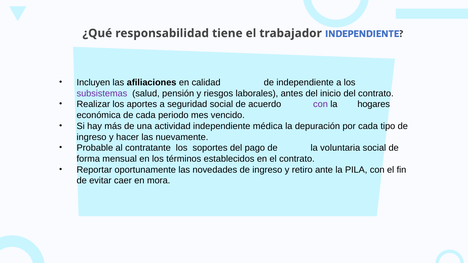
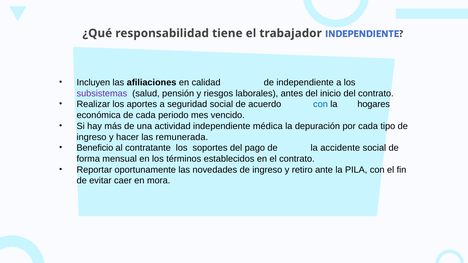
con colour: purple -> blue (320, 104)
nuevamente: nuevamente -> remunerada (182, 137)
Probable: Probable -> Beneficio (95, 148)
voluntaria: voluntaria -> accidente (340, 148)
